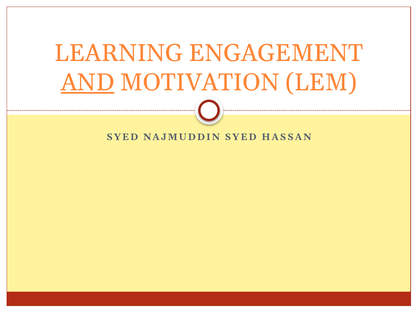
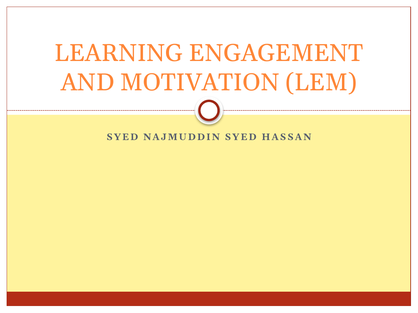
AND underline: present -> none (88, 83)
